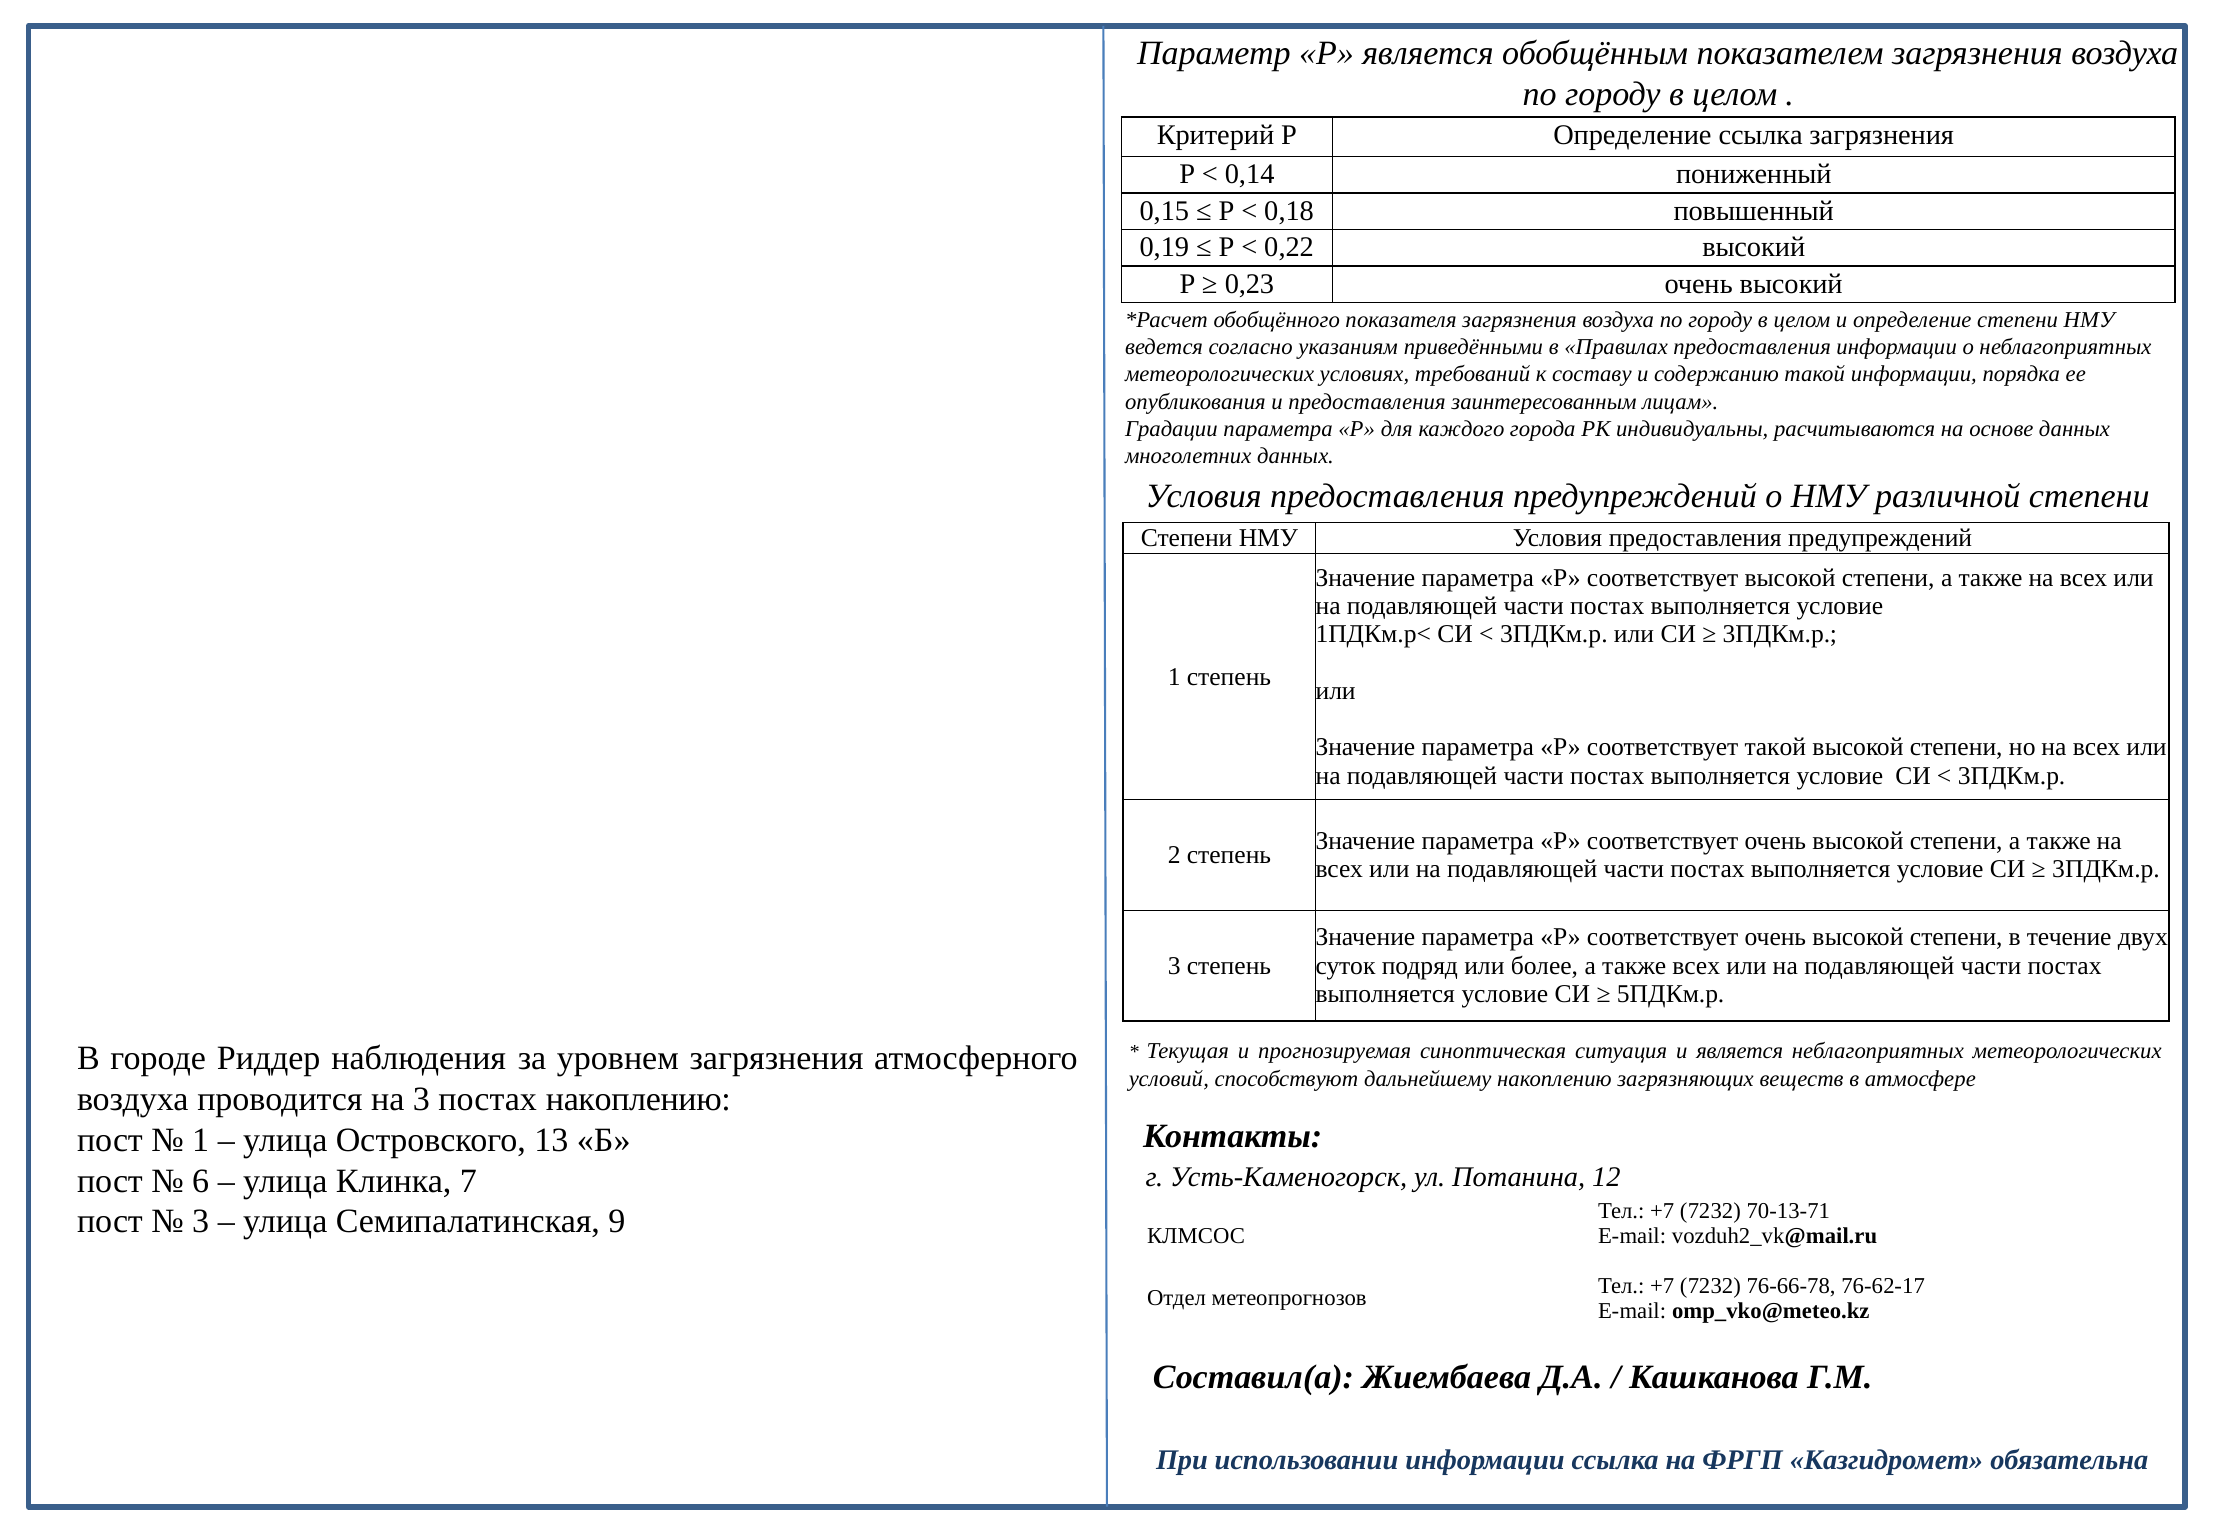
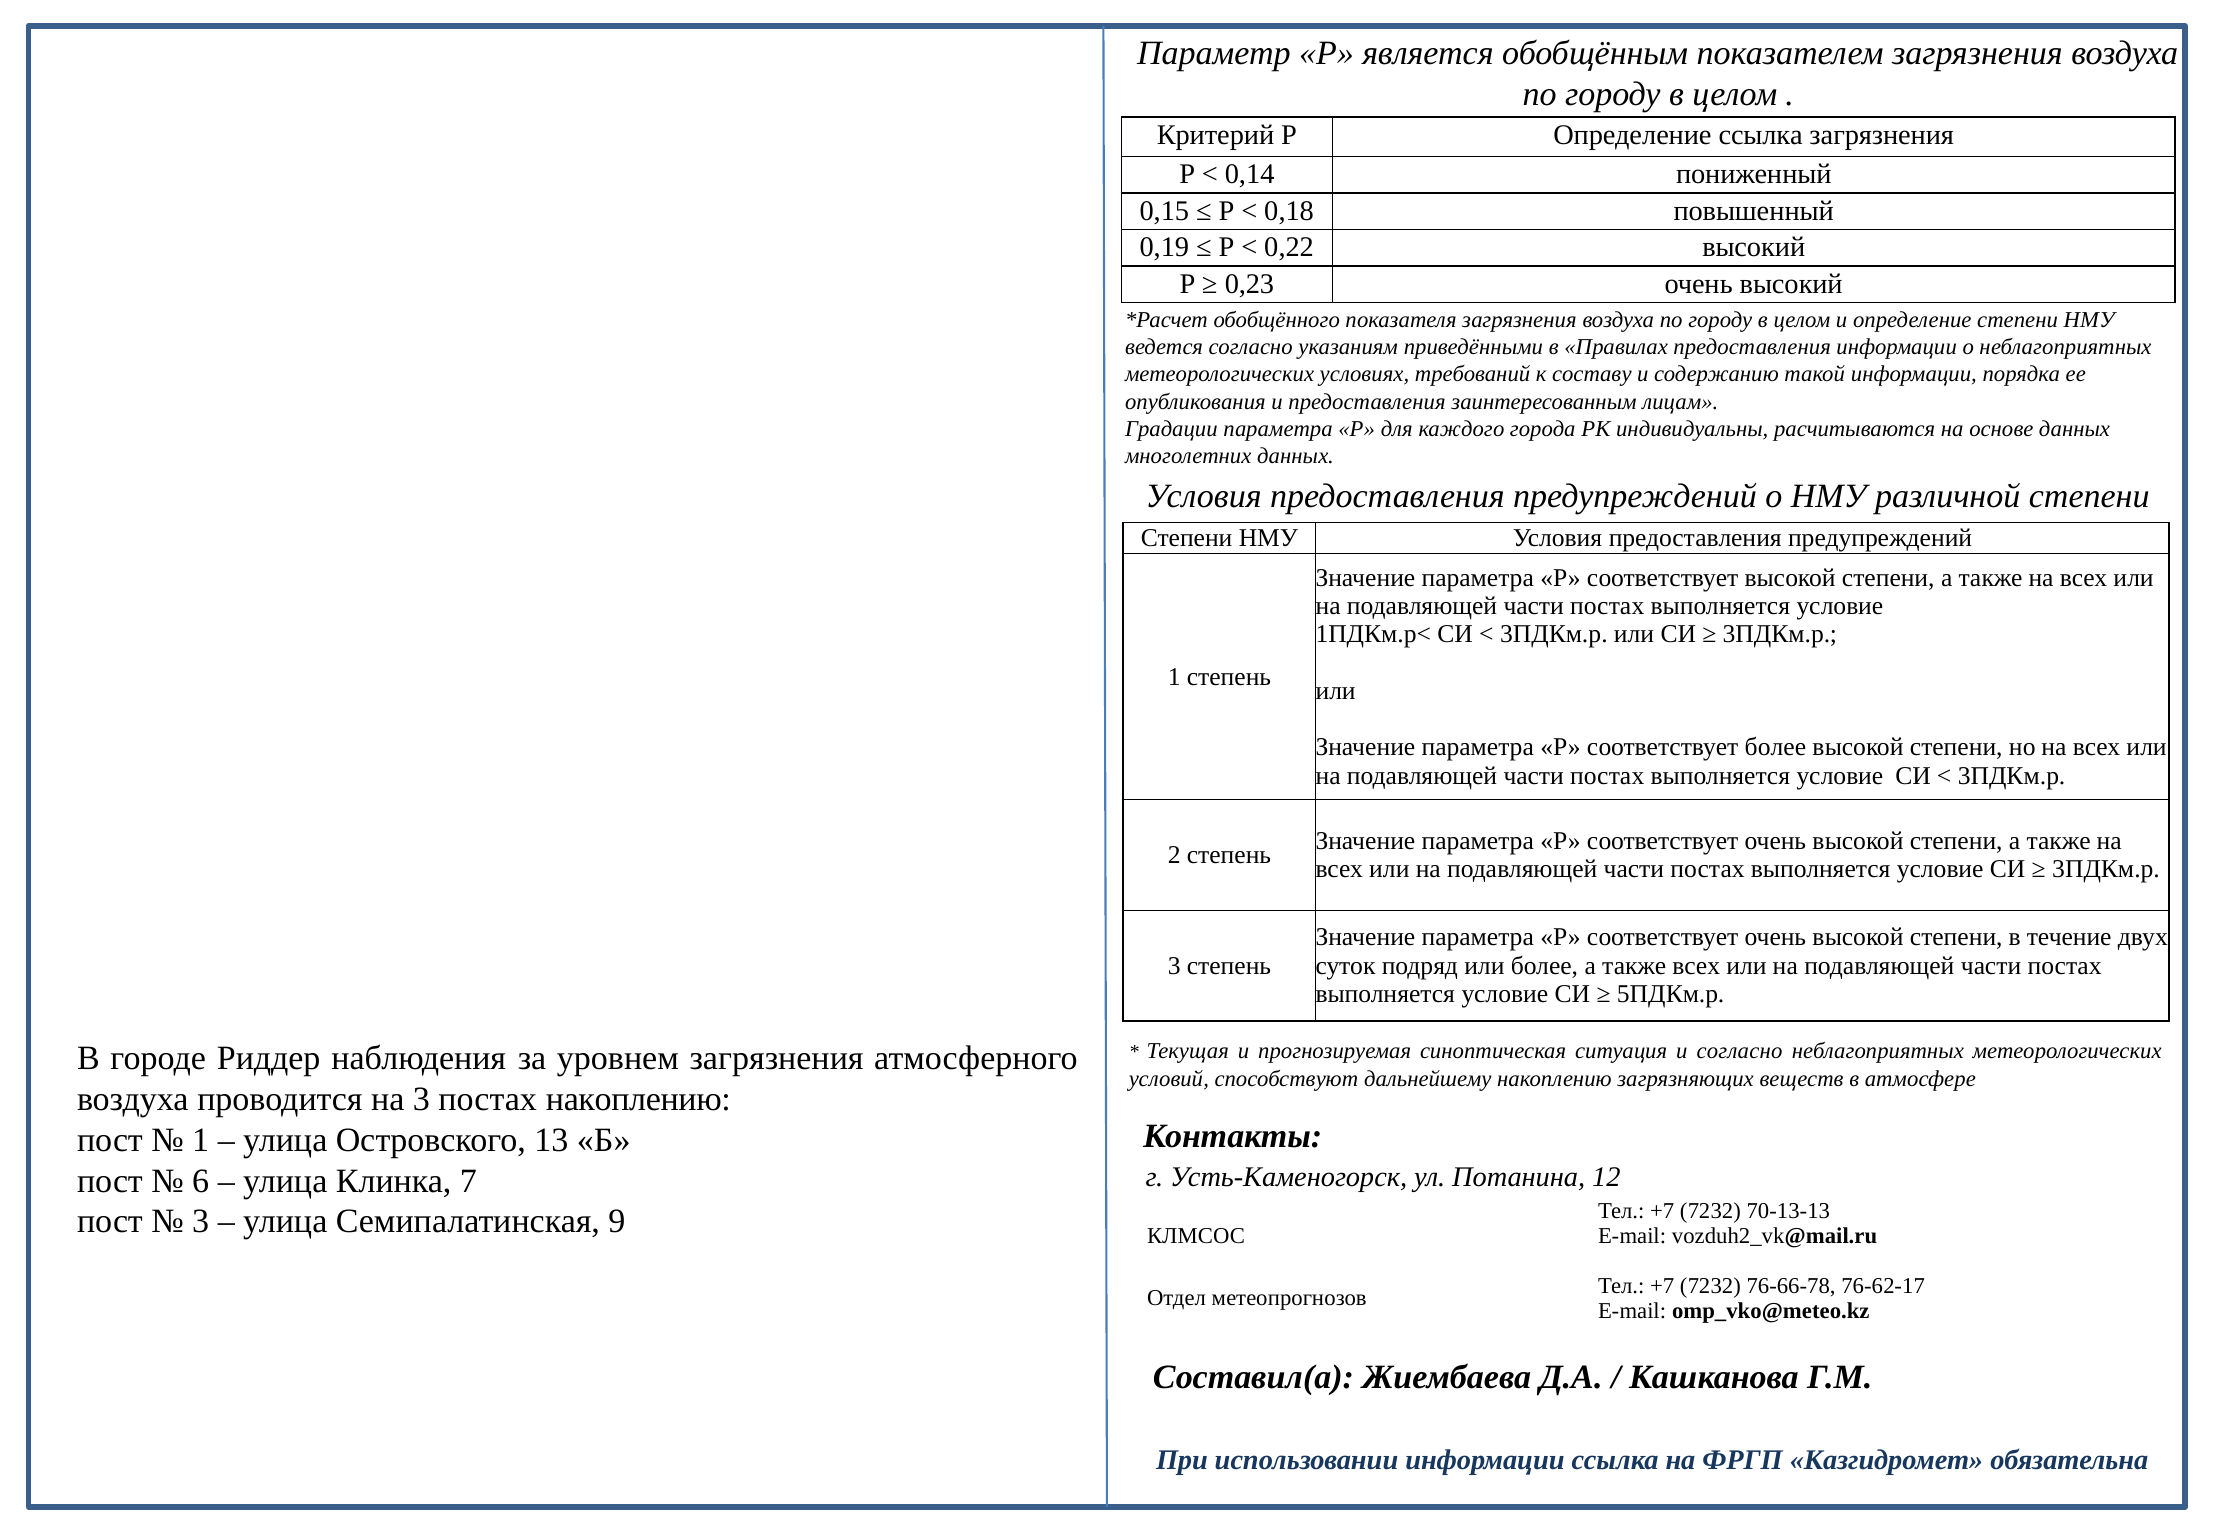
соответствует такой: такой -> более (1775, 747)
и является: является -> согласно (1740, 1051)
70-13-71: 70-13-71 -> 70-13-13 (1788, 1210)
